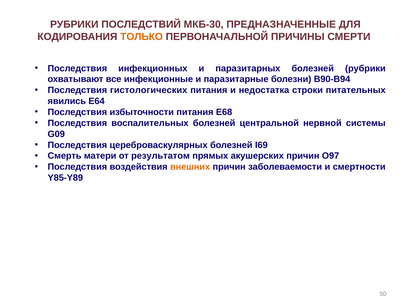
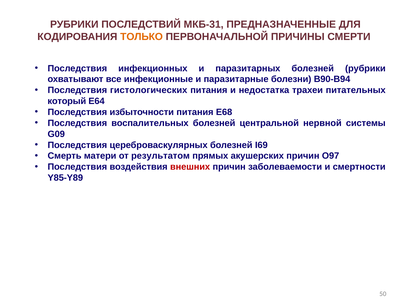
МКБ-30: МКБ-30 -> МКБ-31 (204, 24)
строки: строки -> трахеи (308, 90)
явились: явились -> который (67, 101)
внешних colour: orange -> red (190, 167)
